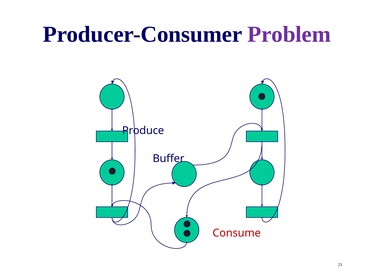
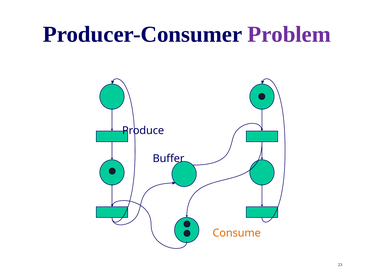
Consume colour: red -> orange (237, 234)
